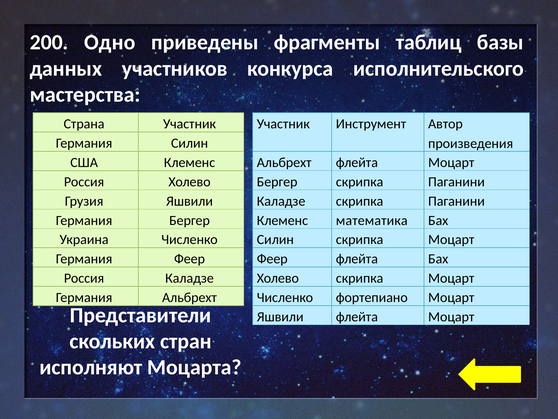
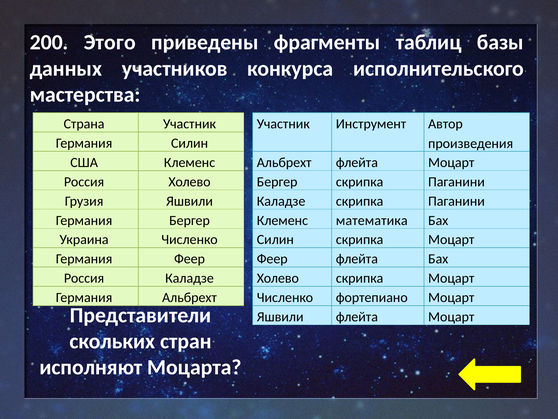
Одно: Одно -> Этого (110, 42)
